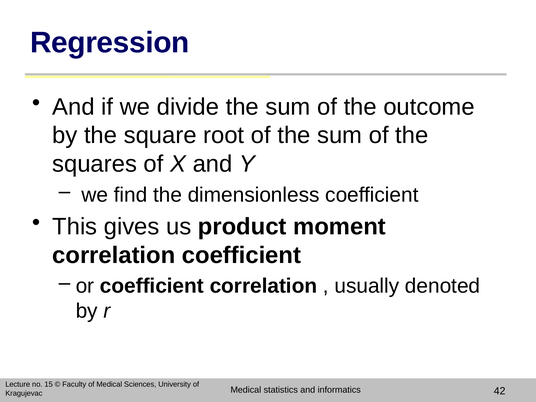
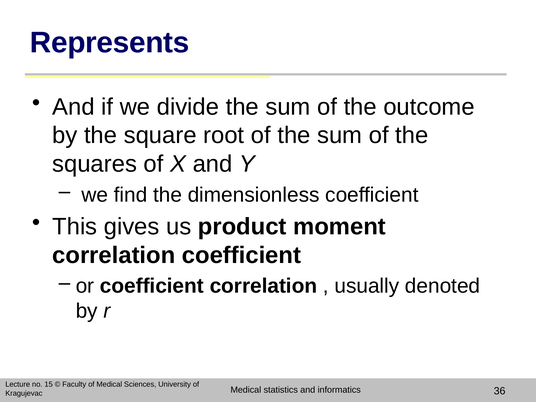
Regression: Regression -> Represents (110, 43)
42: 42 -> 36 (500, 391)
